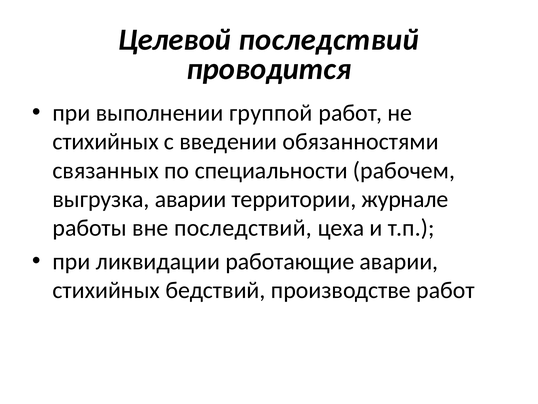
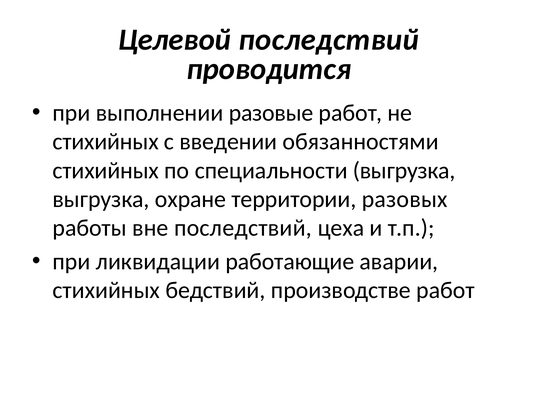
группой: группой -> разовые (271, 113)
связанных: связанных -> стихийных (106, 170)
специальности рабочем: рабочем -> выгрузка (404, 170)
выгрузка аварии: аварии -> охране (191, 199)
журнале: журнале -> разовых (405, 199)
